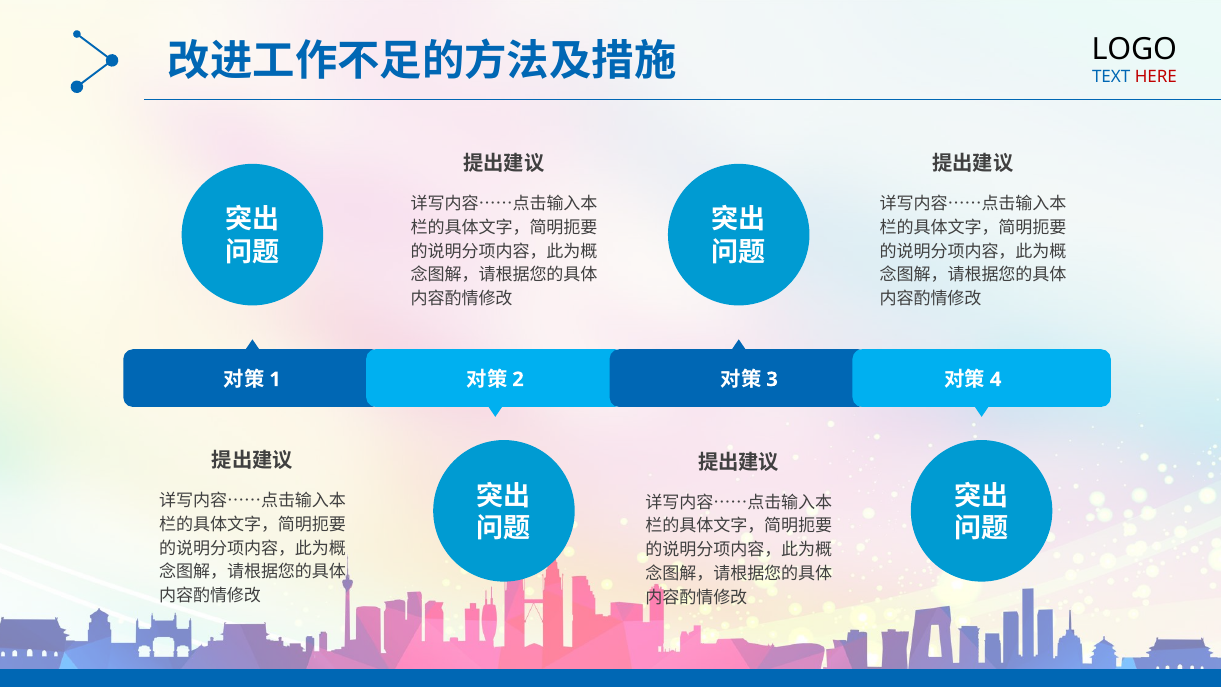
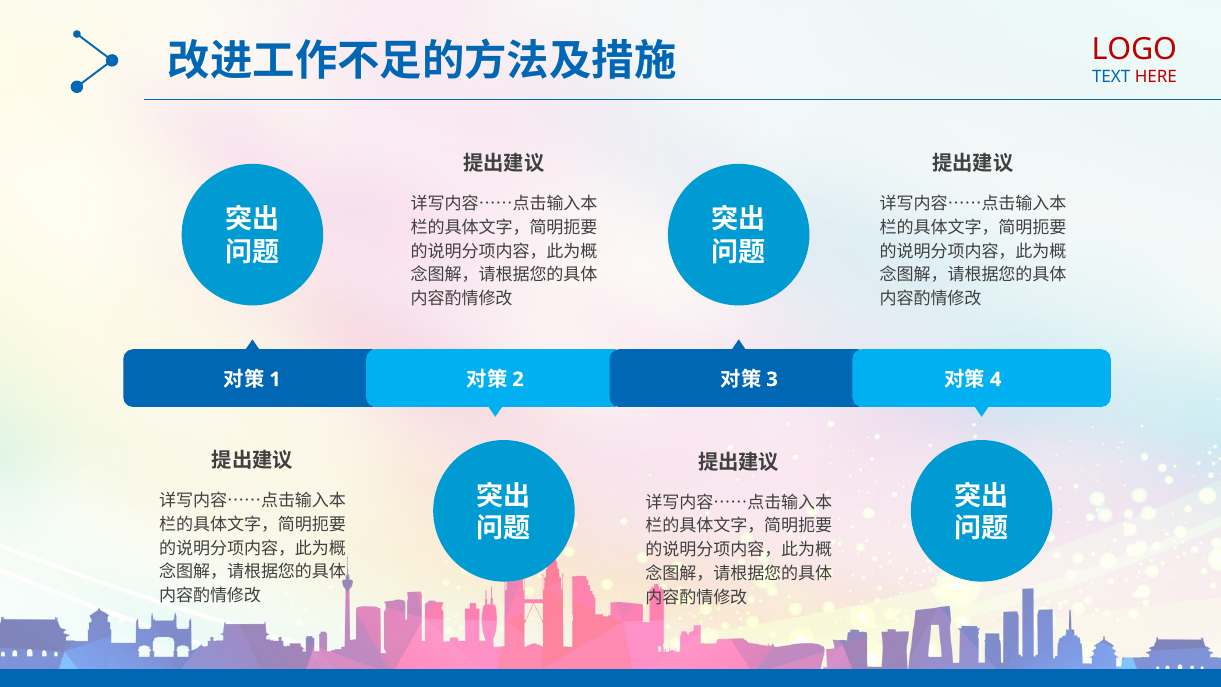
LOGO colour: black -> red (1134, 50)
